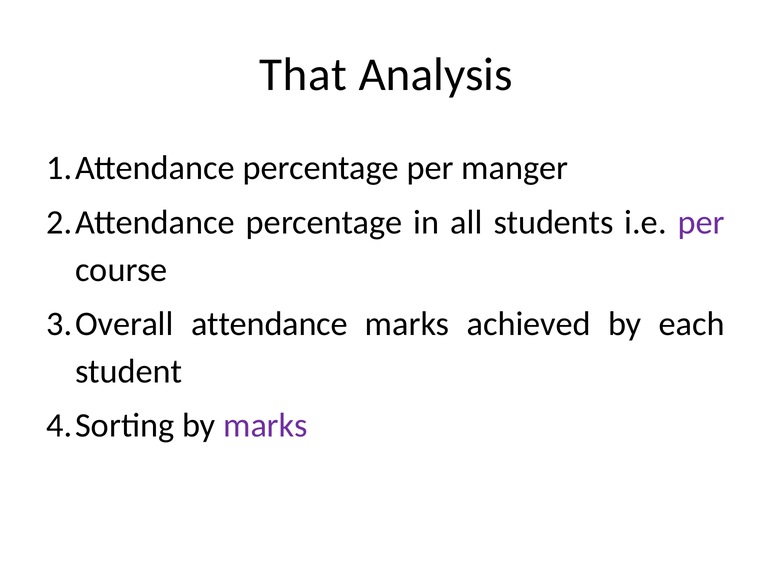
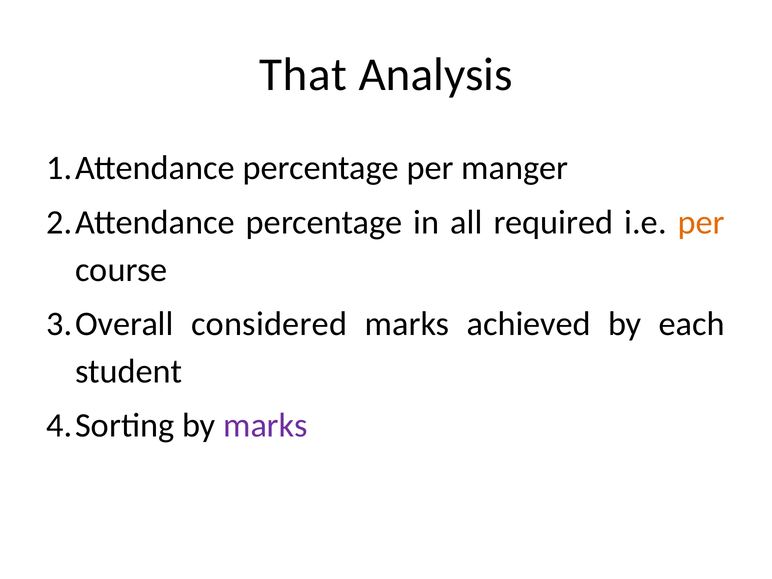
students: students -> required (553, 222)
per colour: purple -> orange (701, 222)
attendance: attendance -> considered (269, 324)
